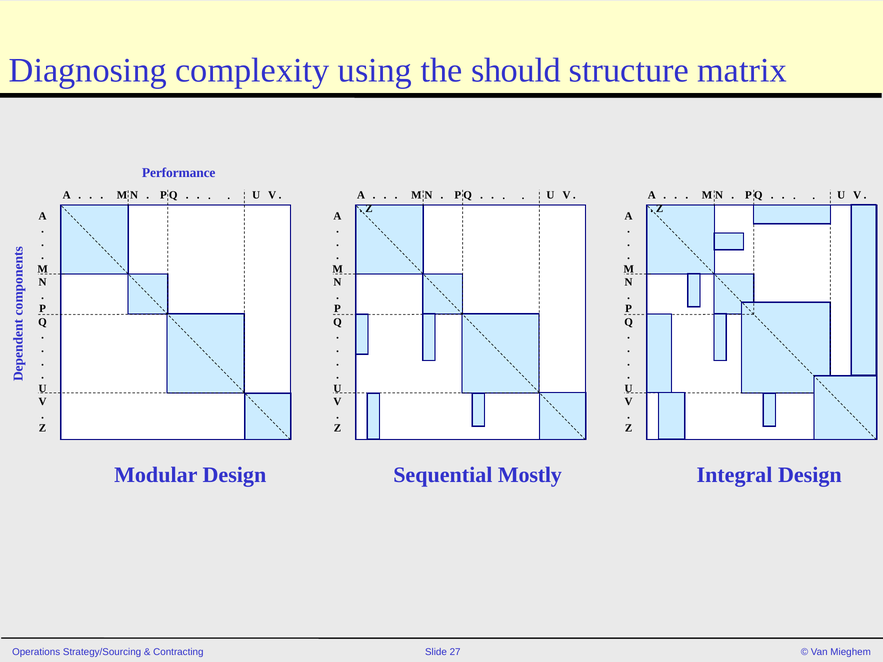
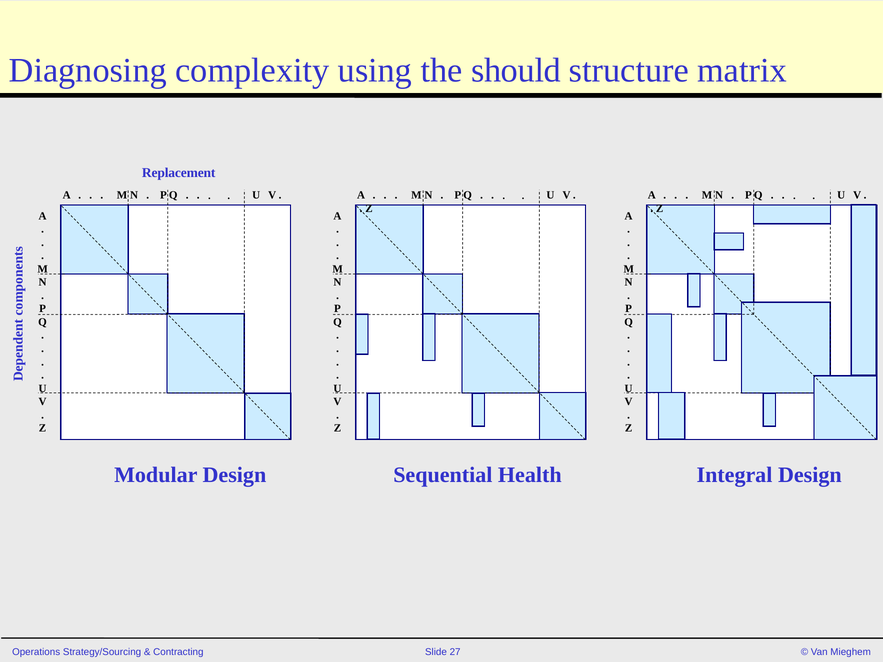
Performance: Performance -> Replacement (179, 173)
Mostly: Mostly -> Health (530, 475)
